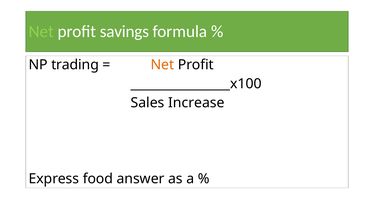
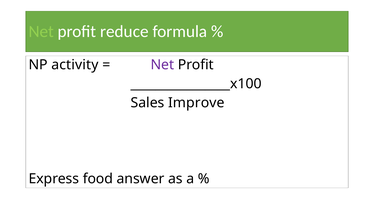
savings: savings -> reduce (124, 31)
trading: trading -> activity (75, 65)
Net colour: orange -> purple (162, 65)
Increase: Increase -> Improve (196, 103)
